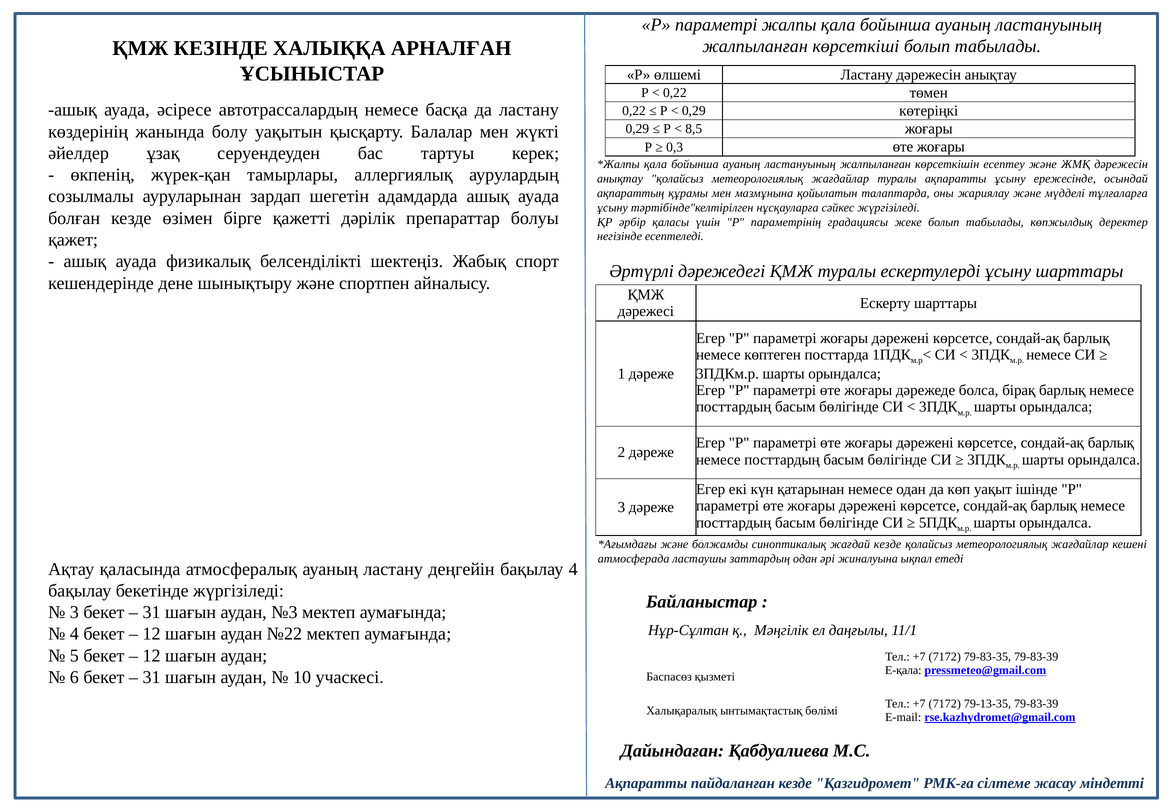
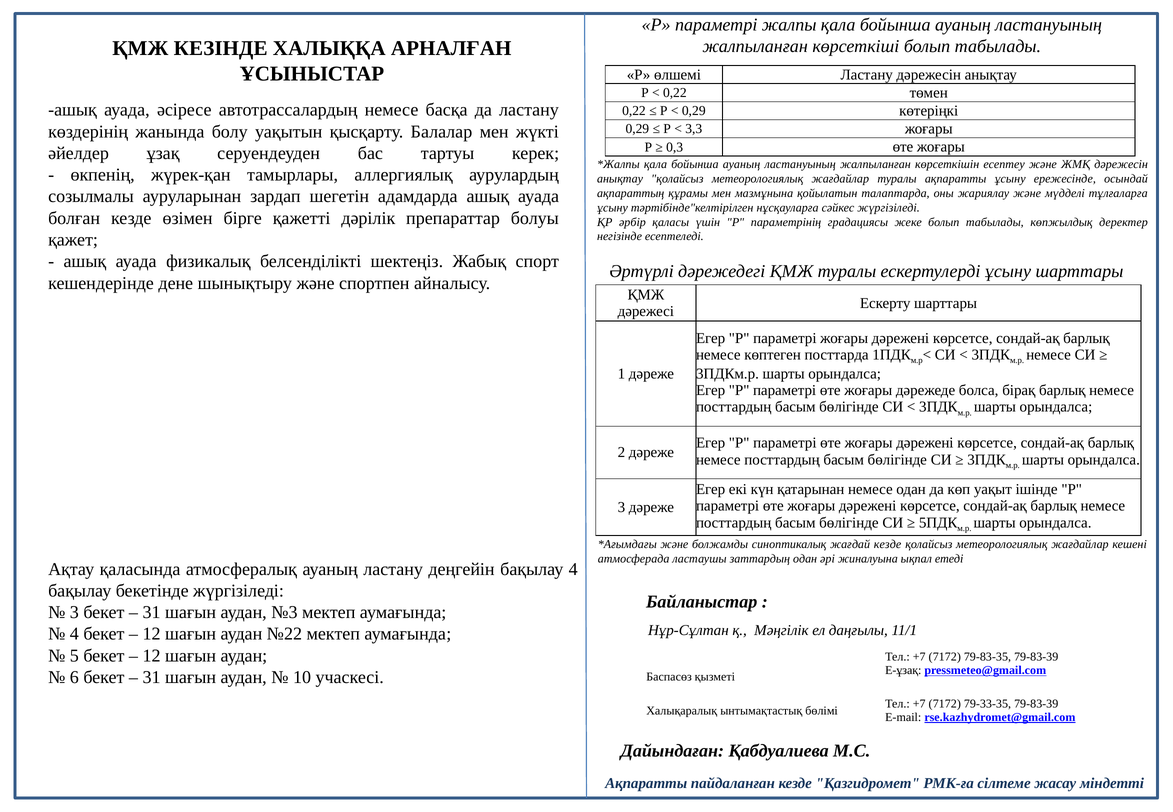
8,5: 8,5 -> 3,3 (694, 129)
E-қала: E-қала -> E-ұзақ (903, 670)
79-13-35: 79-13-35 -> 79-33-35 (987, 704)
